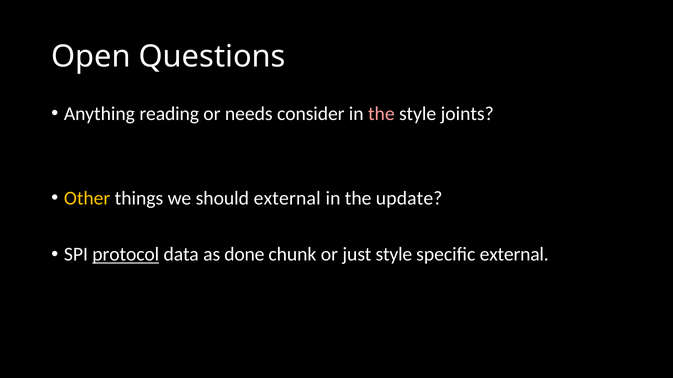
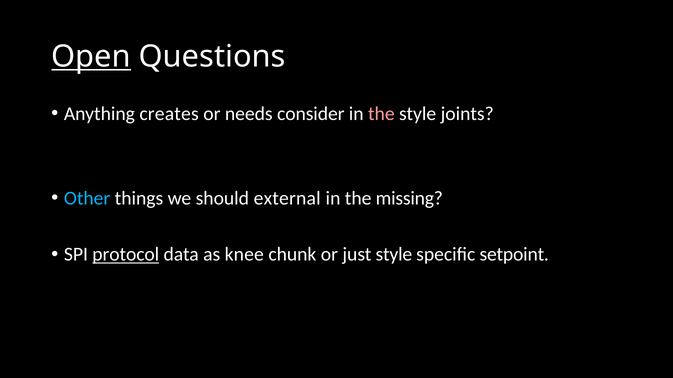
Open underline: none -> present (91, 57)
reading: reading -> creates (169, 114)
Other colour: yellow -> light blue (87, 198)
update: update -> missing (409, 198)
done: done -> knee (244, 255)
specific external: external -> setpoint (514, 255)
